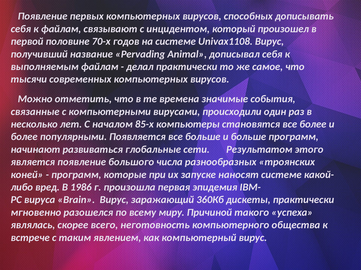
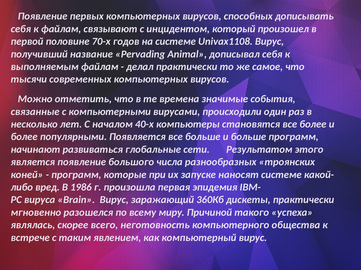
85-х: 85-х -> 40-х (144, 125)
